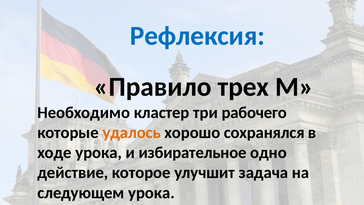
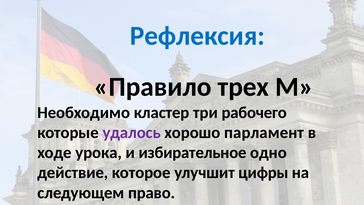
удалось colour: orange -> purple (132, 132)
сохранялся: сохранялся -> парламент (264, 132)
задача: задача -> цифры (263, 173)
следующем урока: урока -> право (152, 193)
